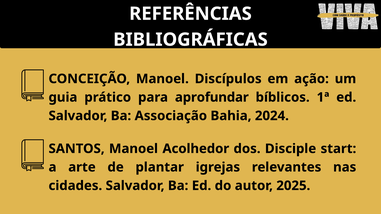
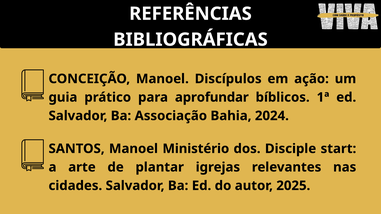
Acolhedor: Acolhedor -> Ministério (196, 149)
